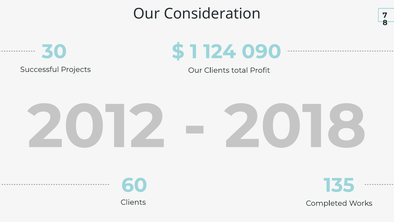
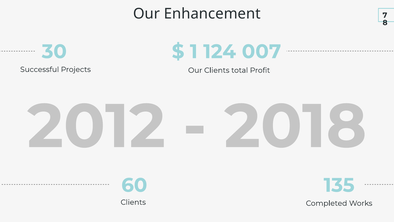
Consideration: Consideration -> Enhancement (212, 14)
090: 090 -> 007 (261, 52)
